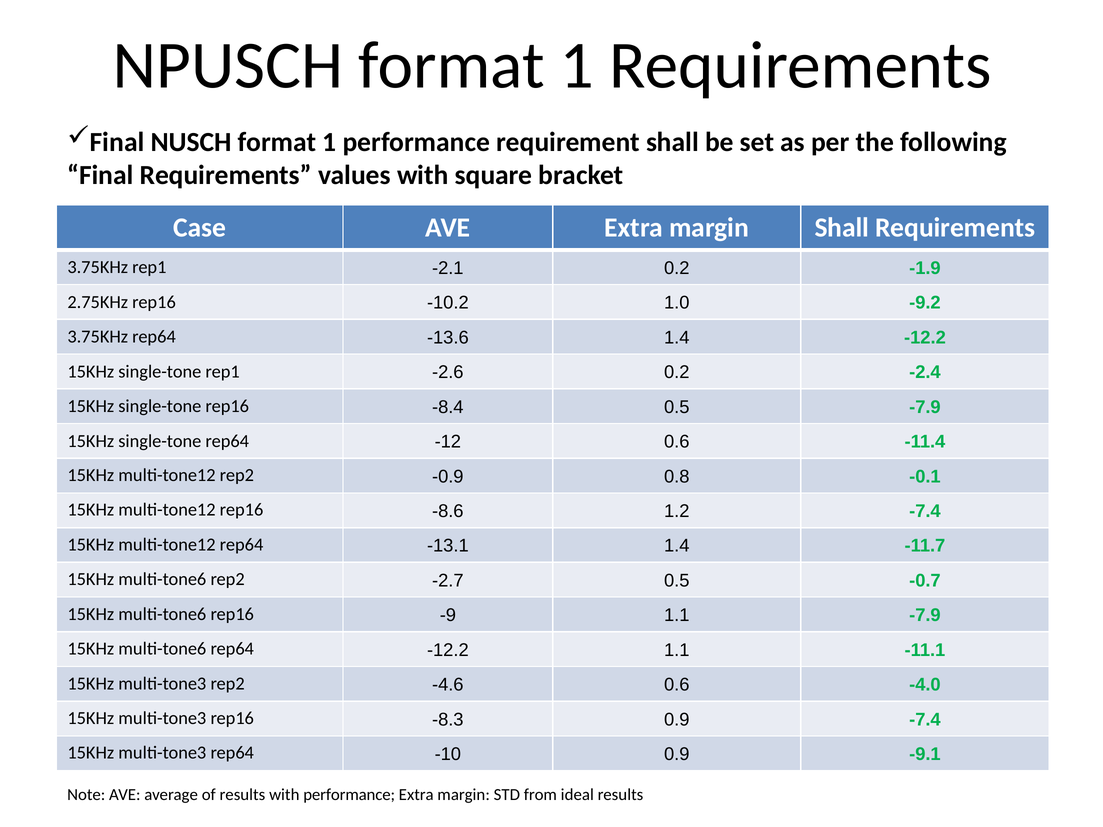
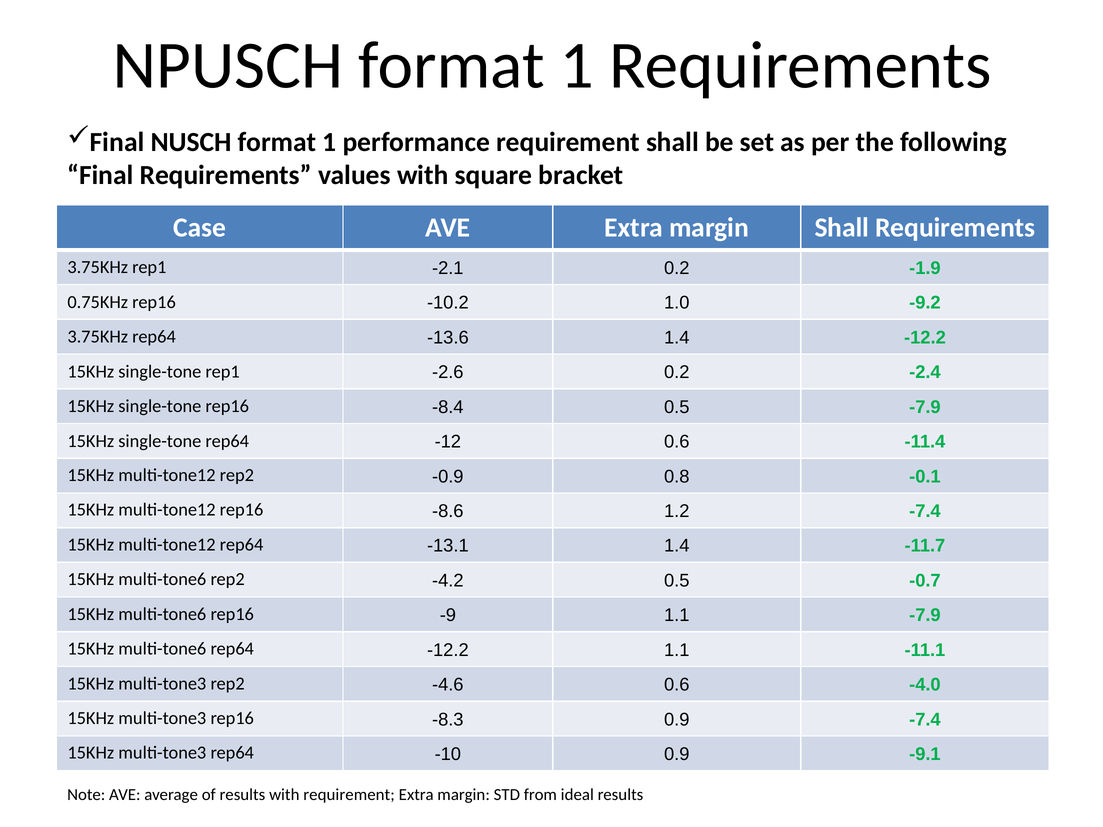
2.75KHz: 2.75KHz -> 0.75KHz (98, 302)
-2.7: -2.7 -> -4.2 (448, 581)
with performance: performance -> requirement (349, 795)
